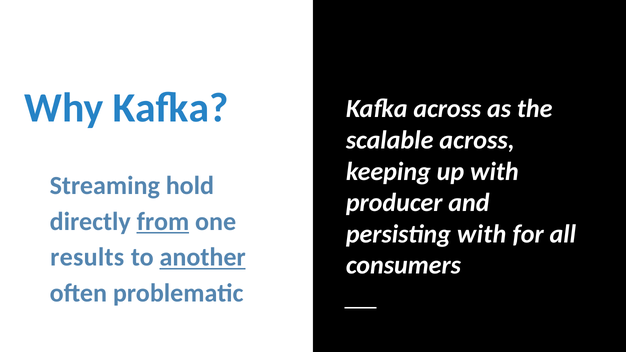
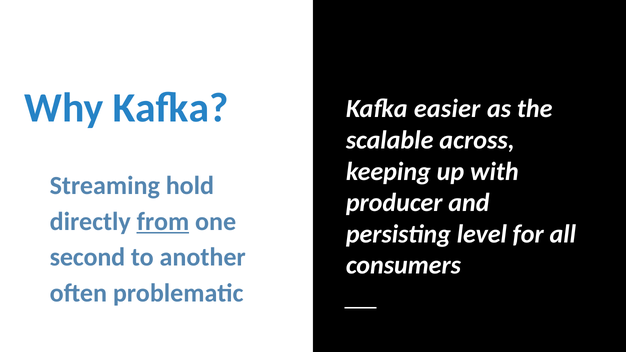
Kafka across: across -> easier (447, 109)
persisting with: with -> level (482, 234)
results: results -> second (87, 257)
another underline: present -> none (203, 257)
